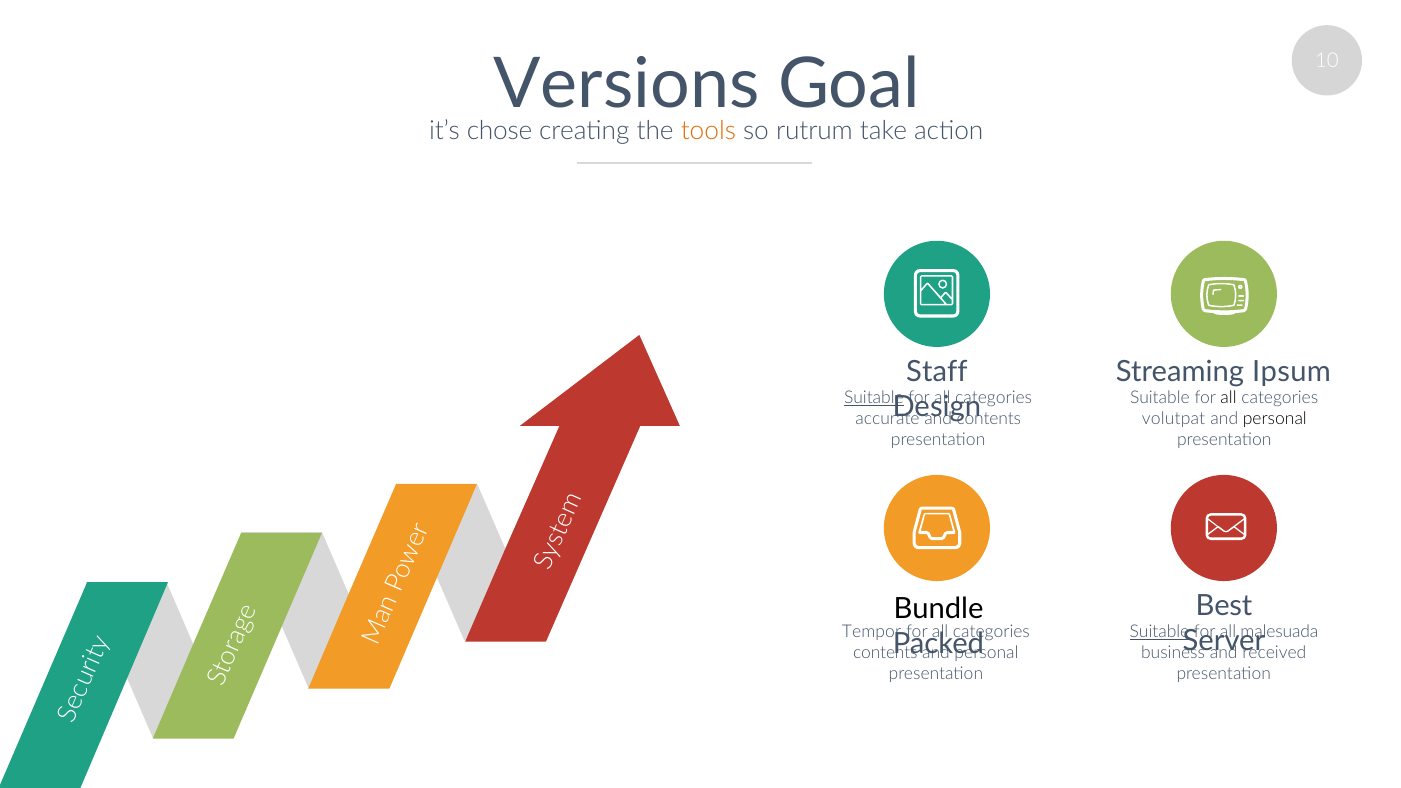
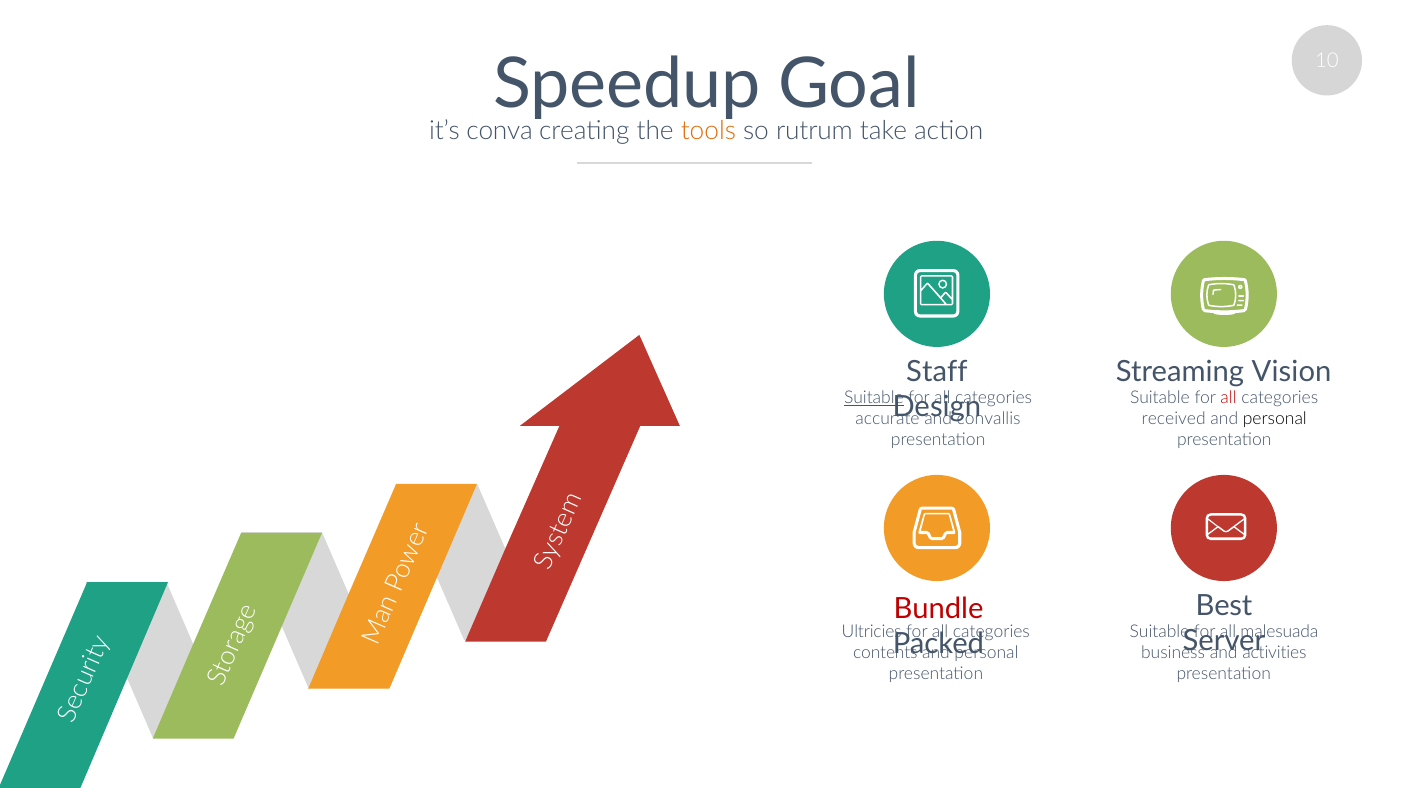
Versions: Versions -> Speedup (627, 84)
chose: chose -> conva (500, 131)
Ipsum: Ipsum -> Vision (1292, 372)
all colour: black -> red (1229, 398)
contents: contents -> convallis (989, 419)
volutpat: volutpat -> received (1174, 419)
Bundle colour: black -> red (939, 609)
Tempor: Tempor -> Ultricies (872, 632)
Suitable underline: present -> none (1159, 632)
received: received -> activities (1274, 653)
